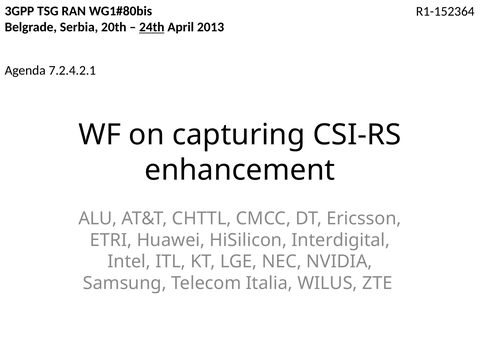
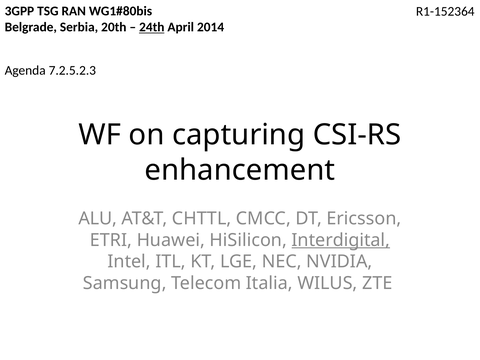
2013: 2013 -> 2014 (211, 27)
7.2.4.2.1: 7.2.4.2.1 -> 7.2.5.2.3 (72, 70)
Interdigital underline: none -> present (341, 240)
